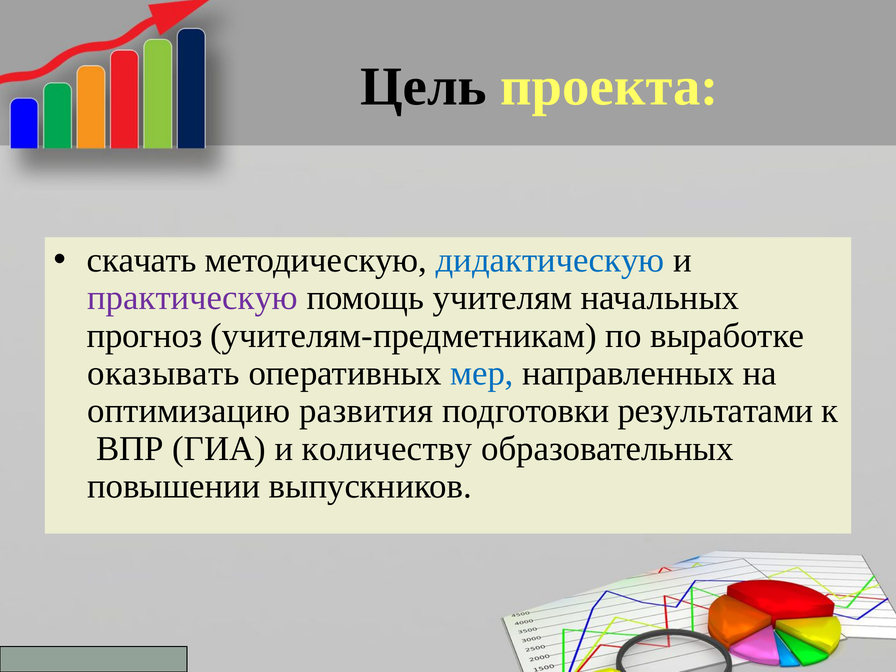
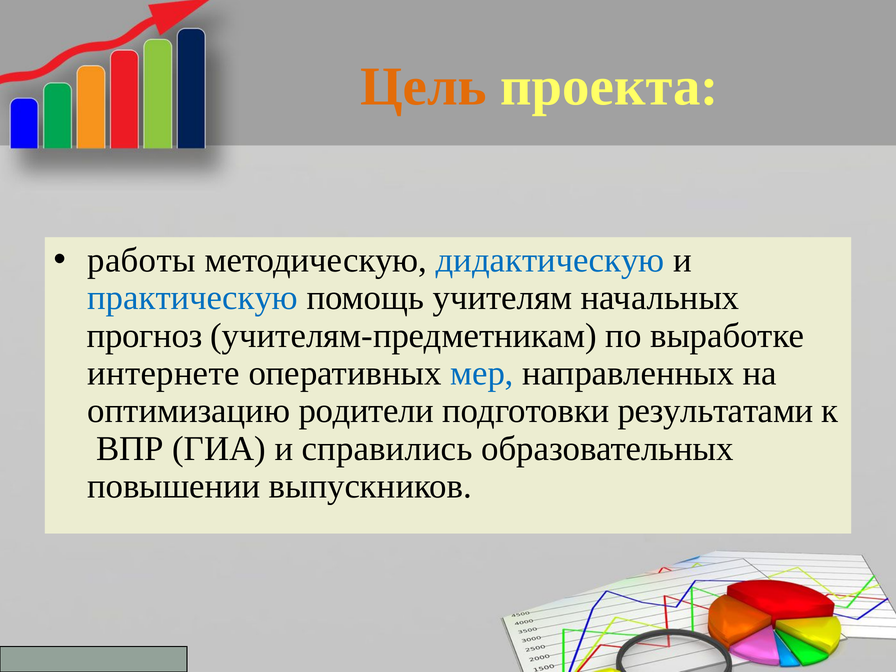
Цель colour: black -> orange (423, 87)
скачать: скачать -> работы (141, 260)
практическую colour: purple -> blue (193, 298)
оказывать: оказывать -> интернете (163, 373)
развития: развития -> родители (366, 411)
количеству: количеству -> справились (387, 449)
